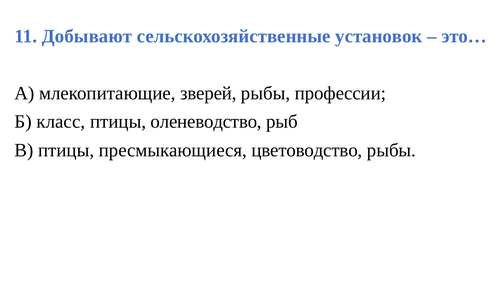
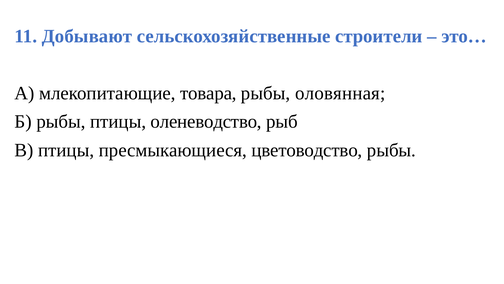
установок: установок -> строители (379, 36)
зверей: зверей -> товара (208, 93)
профессии: профессии -> оловянная (340, 93)
Б класс: класс -> рыбы (61, 121)
